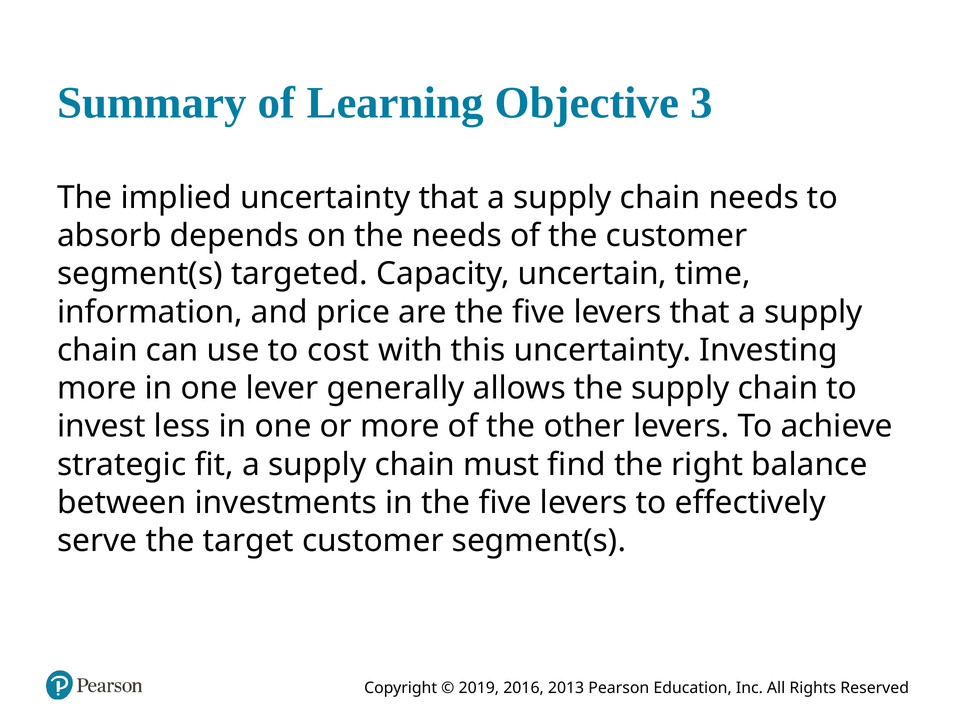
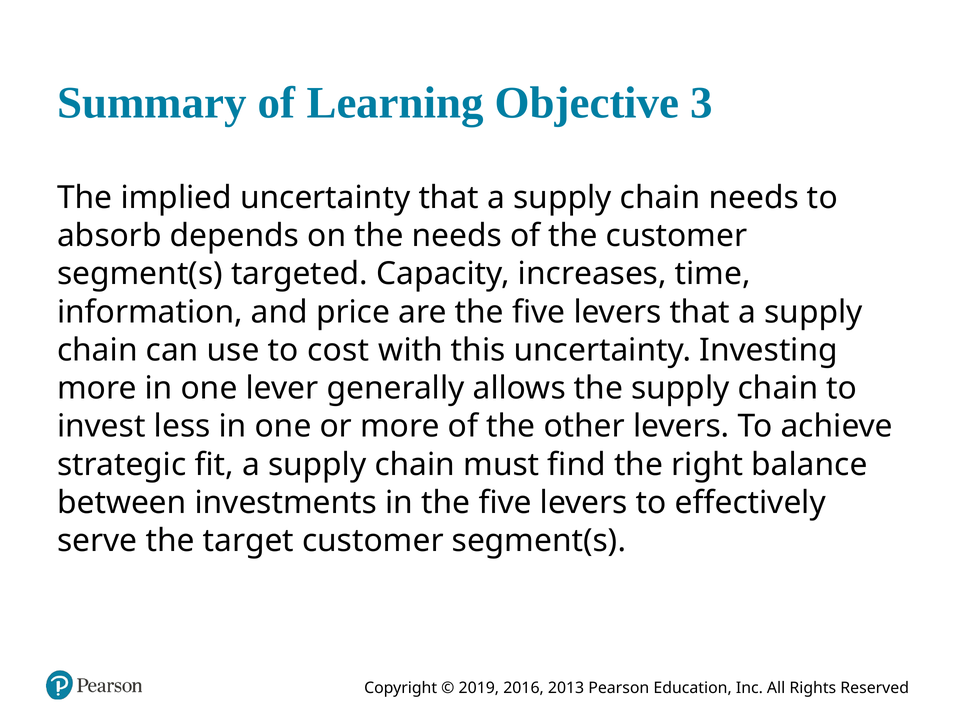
uncertain: uncertain -> increases (592, 274)
